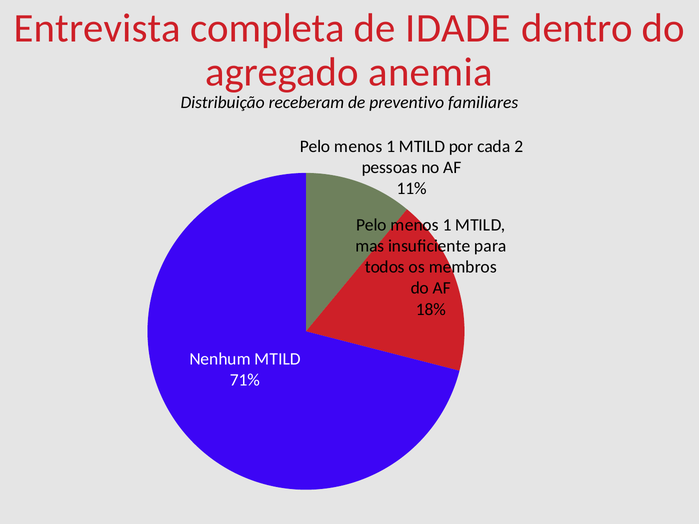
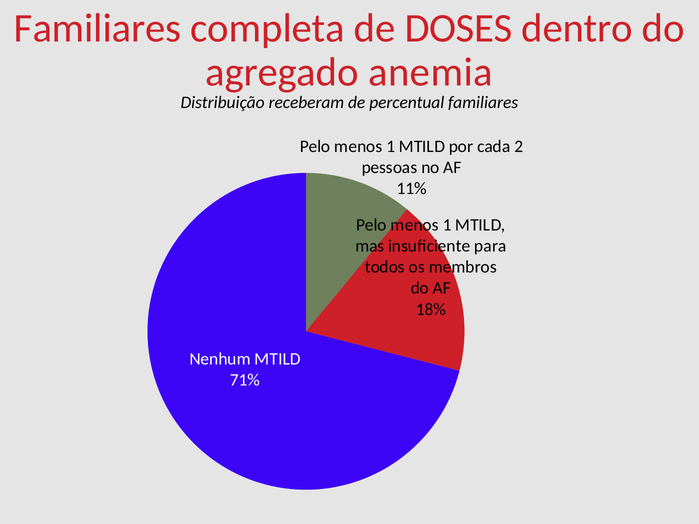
Entrevista: Entrevista -> Familiares (98, 28)
IDADE: IDADE -> DOSES (459, 28)
preventivo: preventivo -> percentual (407, 102)
